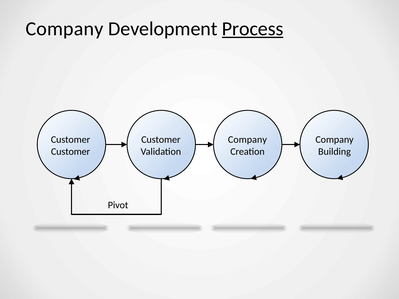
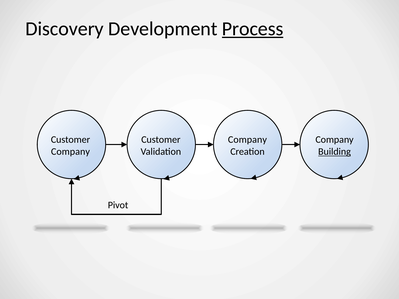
Company: Company -> Discovery (65, 29)
Customer: Customer -> Company (70, 152)
Building underline: none -> present (335, 152)
